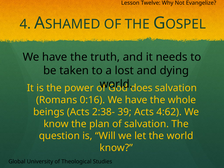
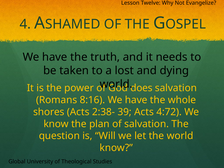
0:16: 0:16 -> 8:16 (92, 100)
beings: beings -> shores (49, 112)
4:62: 4:62 -> 4:72 (169, 112)
